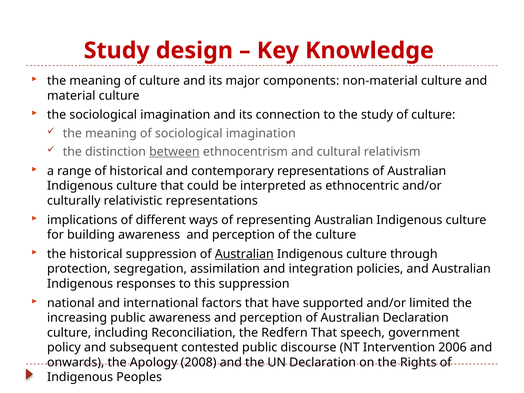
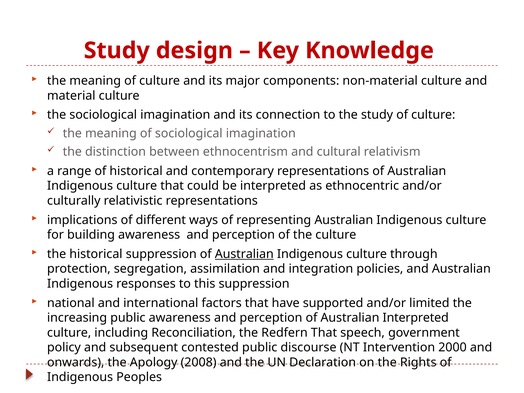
between underline: present -> none (174, 152)
Australian Declaration: Declaration -> Interpreted (416, 318)
2006: 2006 -> 2000 (452, 348)
